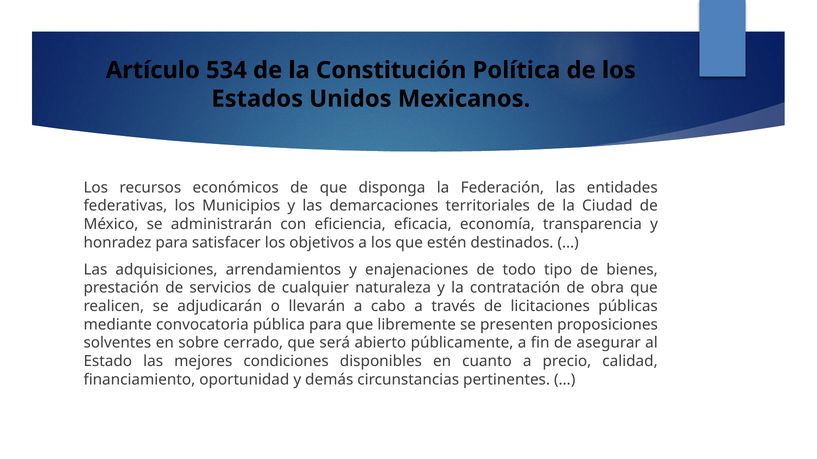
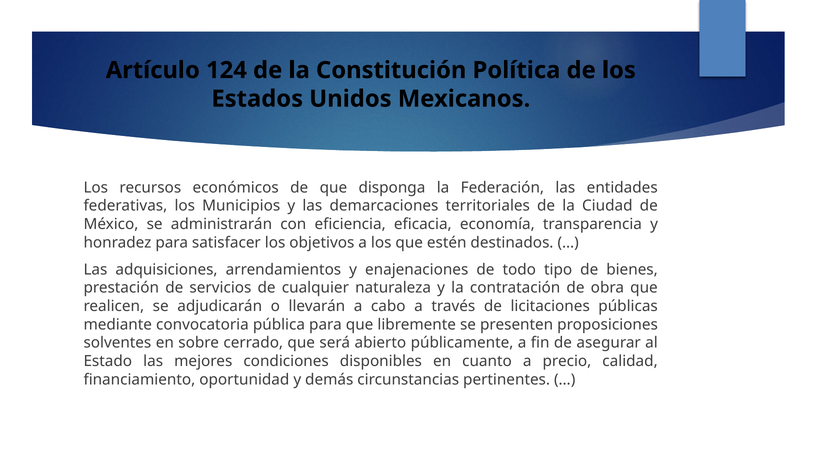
534: 534 -> 124 (226, 70)
